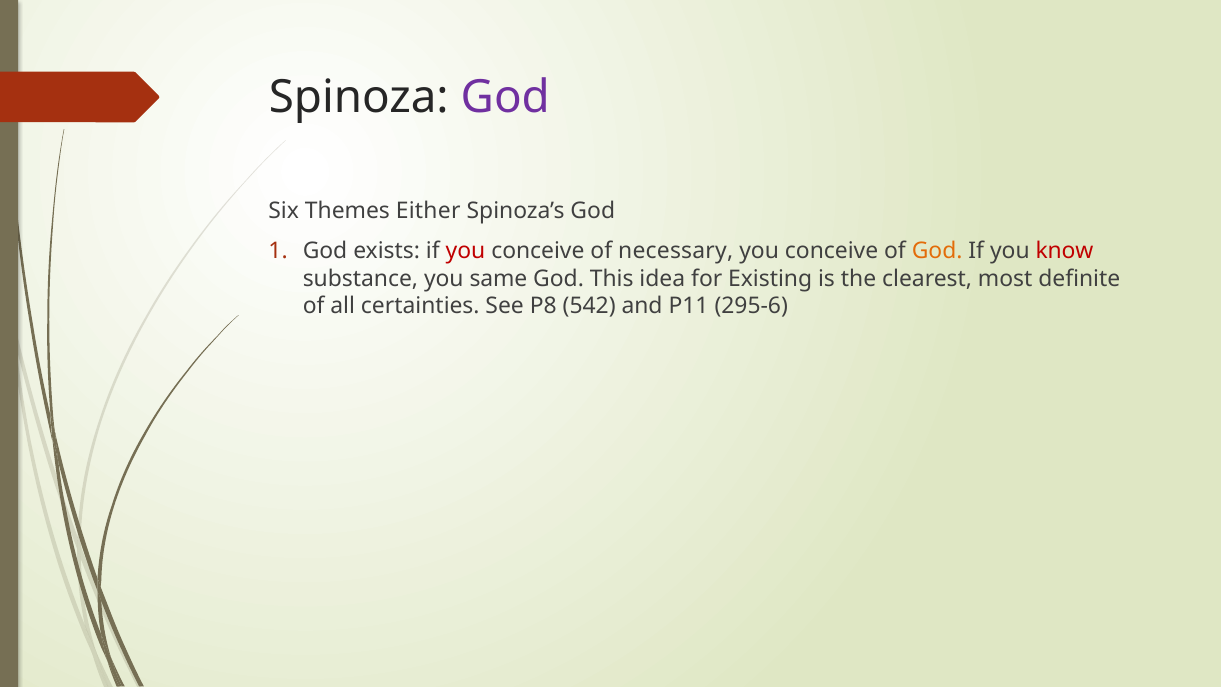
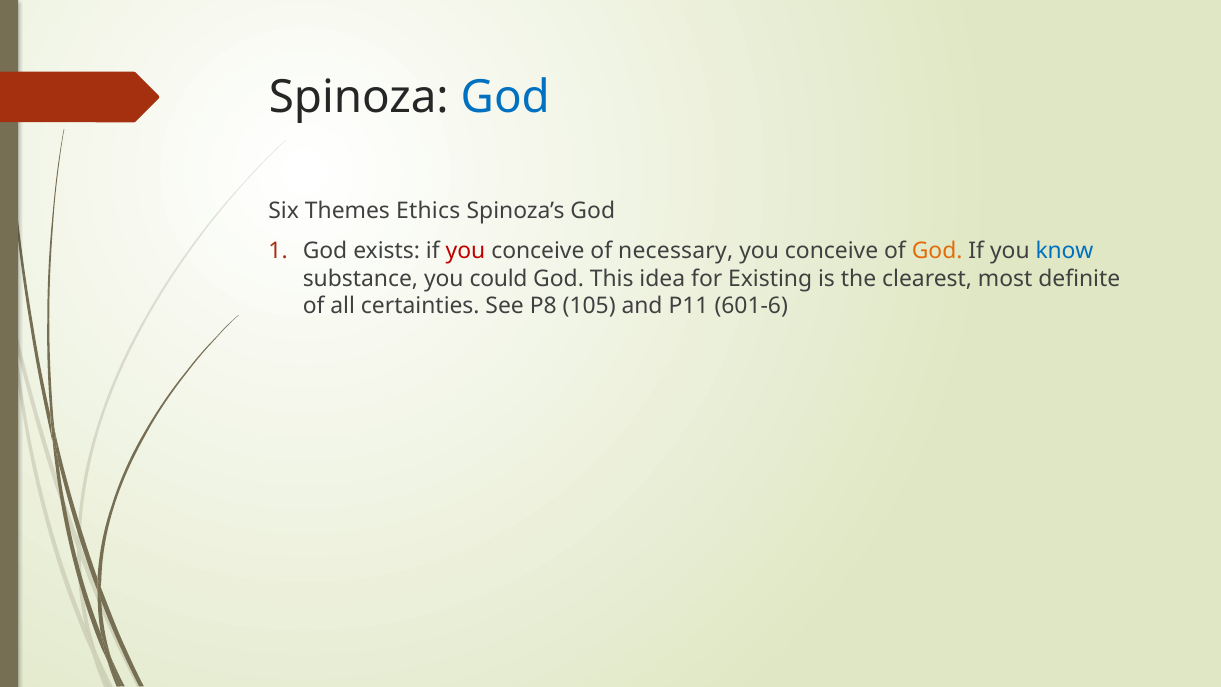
God colour: purple -> blue (505, 98)
Either: Either -> Ethics (428, 211)
know colour: red -> blue (1065, 251)
same: same -> could (499, 278)
542: 542 -> 105 (589, 306)
295-6: 295-6 -> 601-6 (751, 306)
